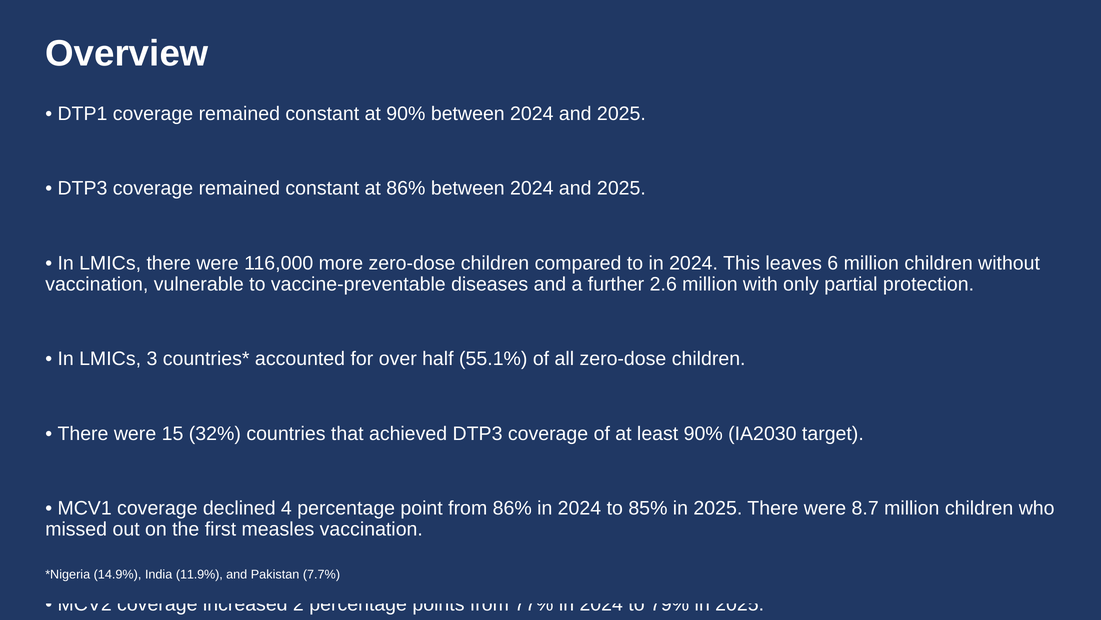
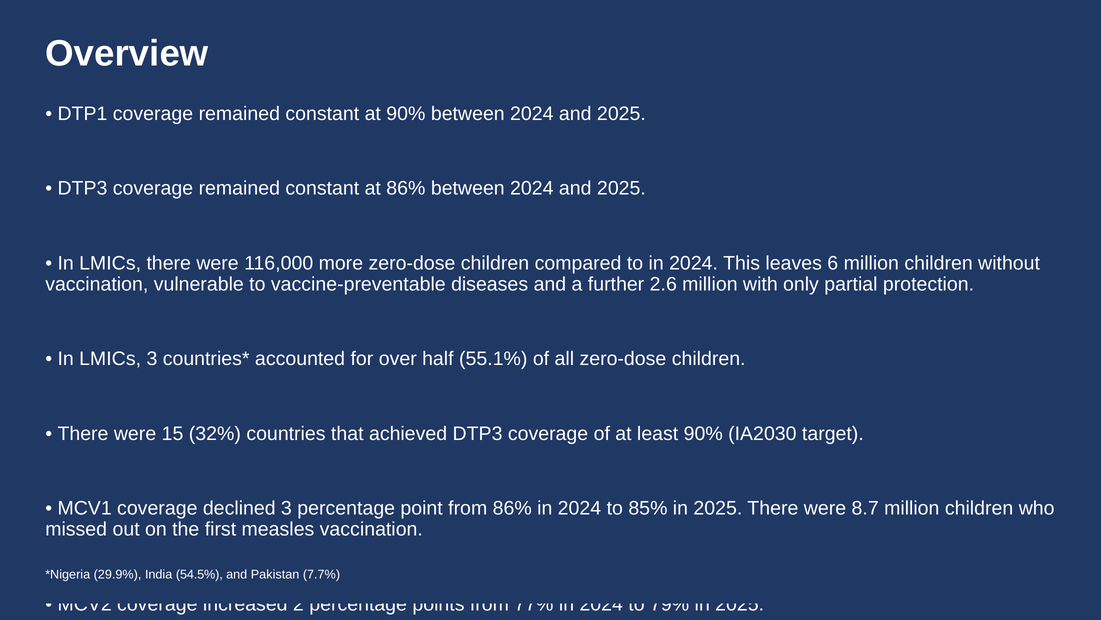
declined 4: 4 -> 3 (286, 508)
14.9%: 14.9% -> 29.9% (118, 574)
11.9%: 11.9% -> 54.5% (199, 574)
